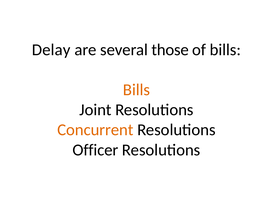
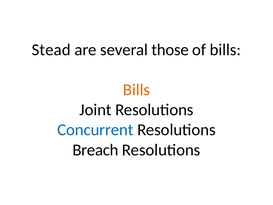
Delay: Delay -> Stead (51, 50)
Concurrent colour: orange -> blue (95, 130)
Officer: Officer -> Breach (95, 150)
